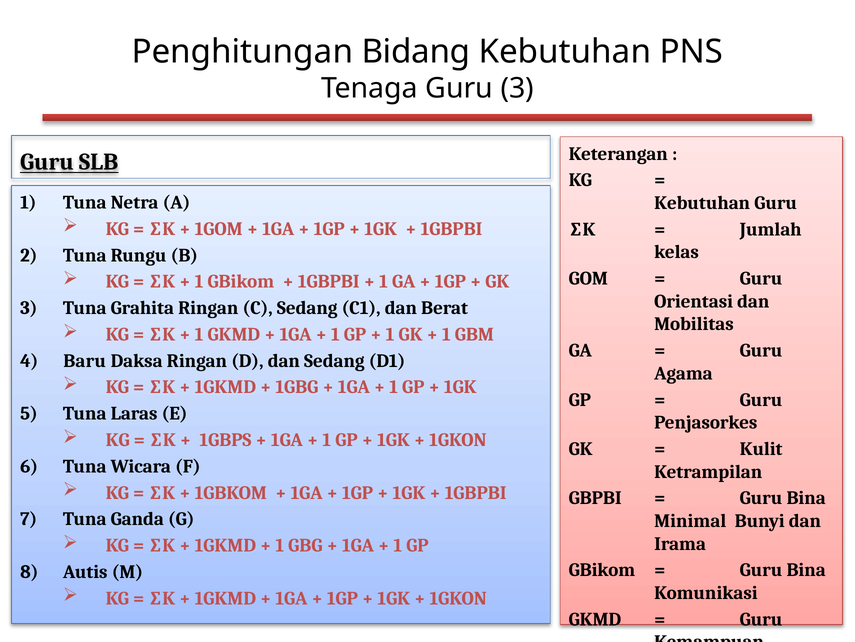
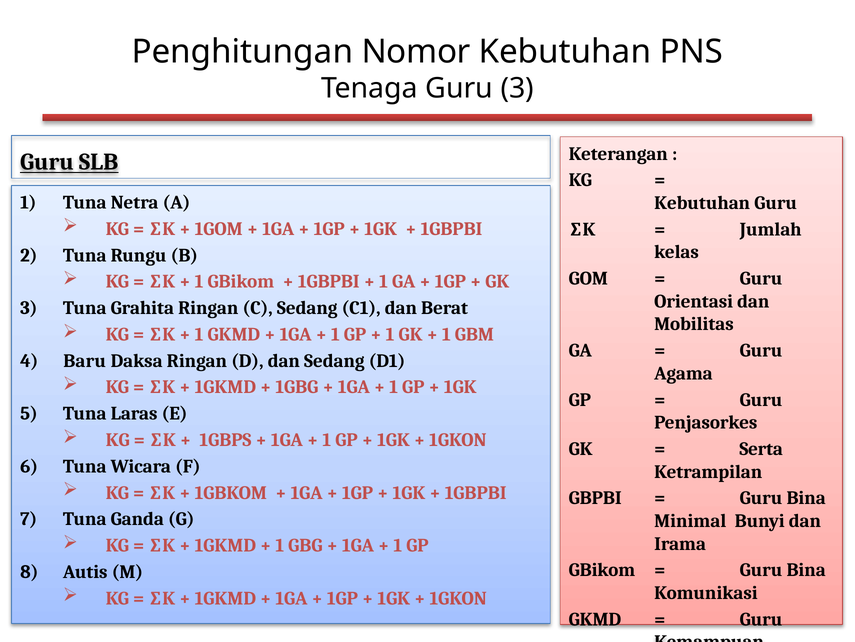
Bidang: Bidang -> Nomor (416, 51)
Kulit: Kulit -> Serta (761, 448)
